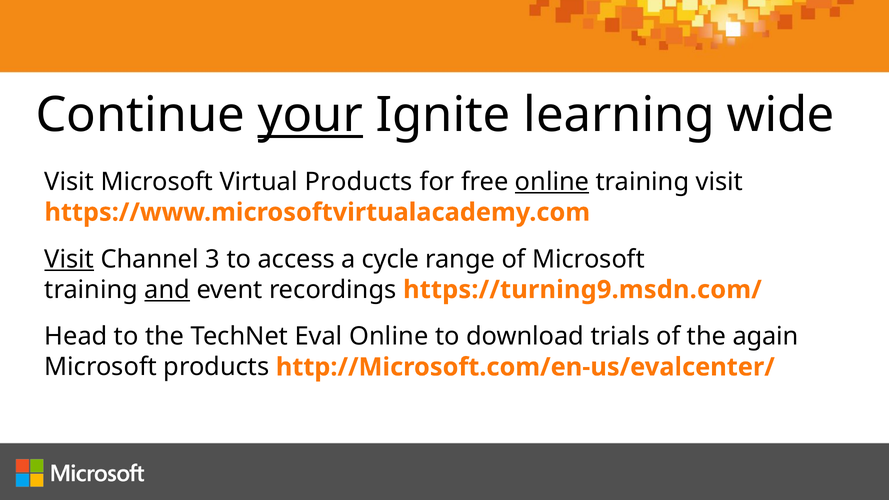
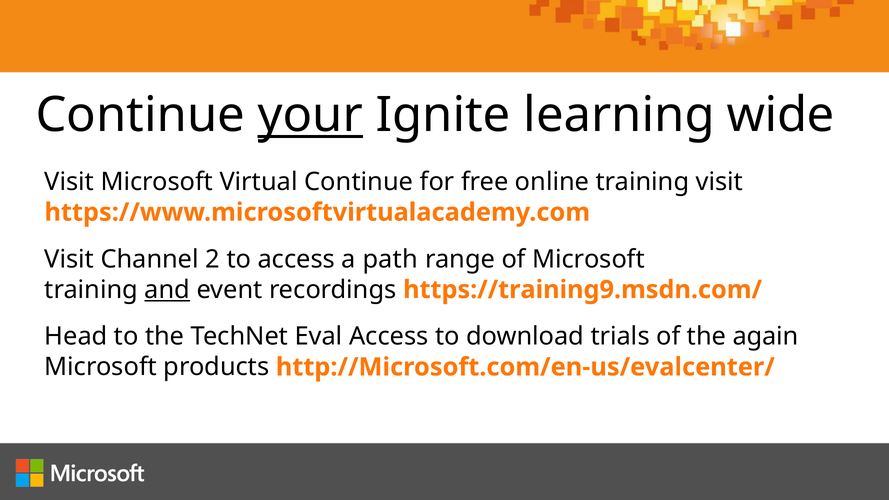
Virtual Products: Products -> Continue (359, 182)
online underline: present -> none (552, 182)
Visit underline: present -> none (69, 259)
3: 3 -> 2 (213, 259)
cycle: cycle -> path (390, 259)
https://turning9.msdn.com/: https://turning9.msdn.com/ -> https://training9.msdn.com/ (583, 290)
Eval Online: Online -> Access (389, 337)
